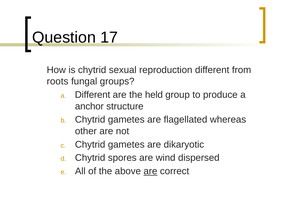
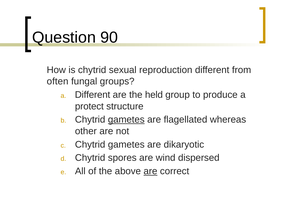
17: 17 -> 90 (109, 37)
roots: roots -> often (58, 82)
anchor: anchor -> protect (89, 106)
gametes underline: none -> present (126, 120)
